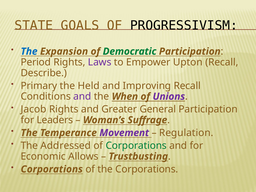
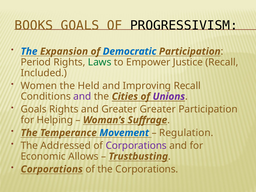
STATE: STATE -> BOOKS (34, 25)
Democratic colour: green -> blue (130, 51)
Laws colour: purple -> green (100, 62)
Upton: Upton -> Justice (188, 62)
Describe: Describe -> Included (44, 73)
Primary: Primary -> Women (39, 86)
When: When -> Cities (125, 97)
Jacob: Jacob -> Goals (34, 109)
Greater General: General -> Greater (158, 109)
Leaders: Leaders -> Helping (55, 120)
Movement colour: purple -> blue (124, 133)
Corporations colour: green -> purple (136, 146)
